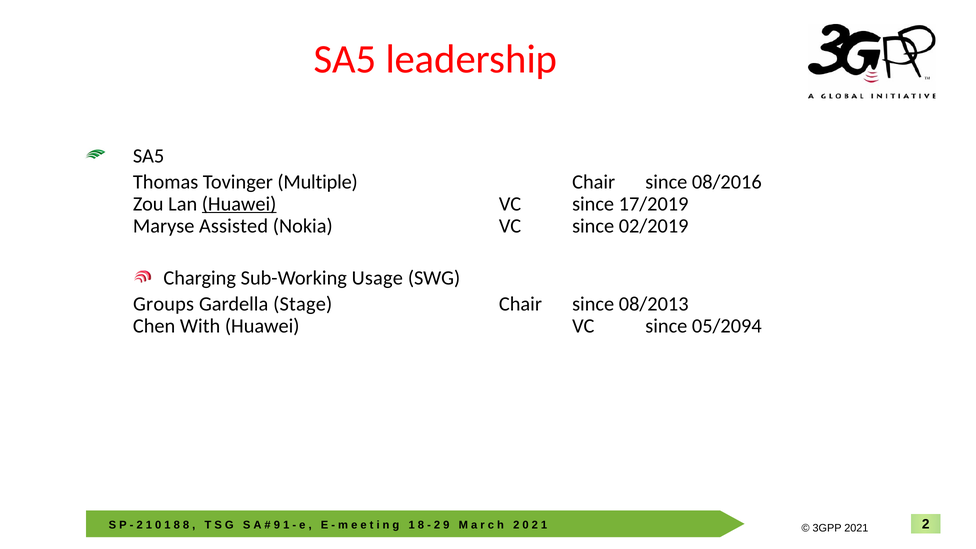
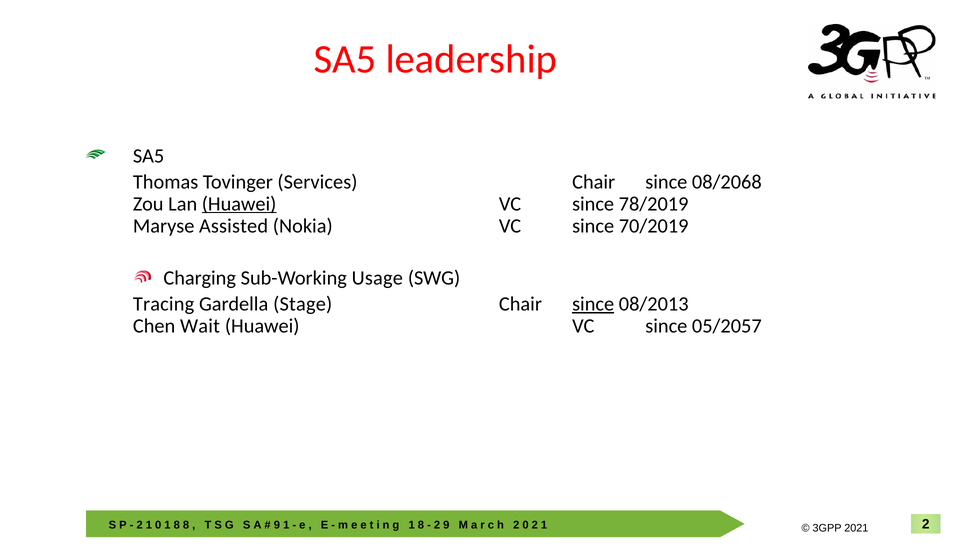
Multiple: Multiple -> Services (317, 182)
08/2016: 08/2016 -> 08/2068 (727, 182)
17/2019: 17/2019 -> 78/2019 (654, 204)
02/2019: 02/2019 -> 70/2019 (654, 226)
Groups: Groups -> Tracing (164, 304)
since underline: none -> present (593, 304)
With: With -> Wait (200, 326)
05/2094: 05/2094 -> 05/2057 (727, 326)
